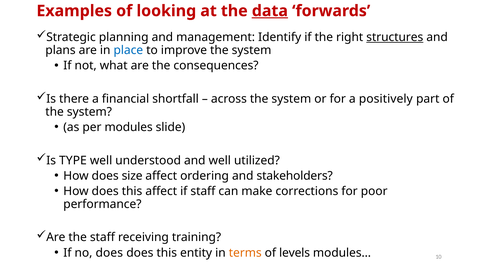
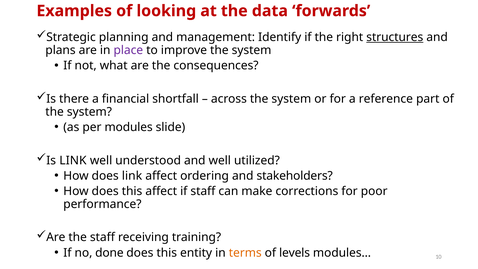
data underline: present -> none (270, 11)
place colour: blue -> purple (128, 50)
positively: positively -> reference (386, 99)
Is TYPE: TYPE -> LINK (73, 160)
does size: size -> link (132, 176)
no does: does -> done (109, 253)
